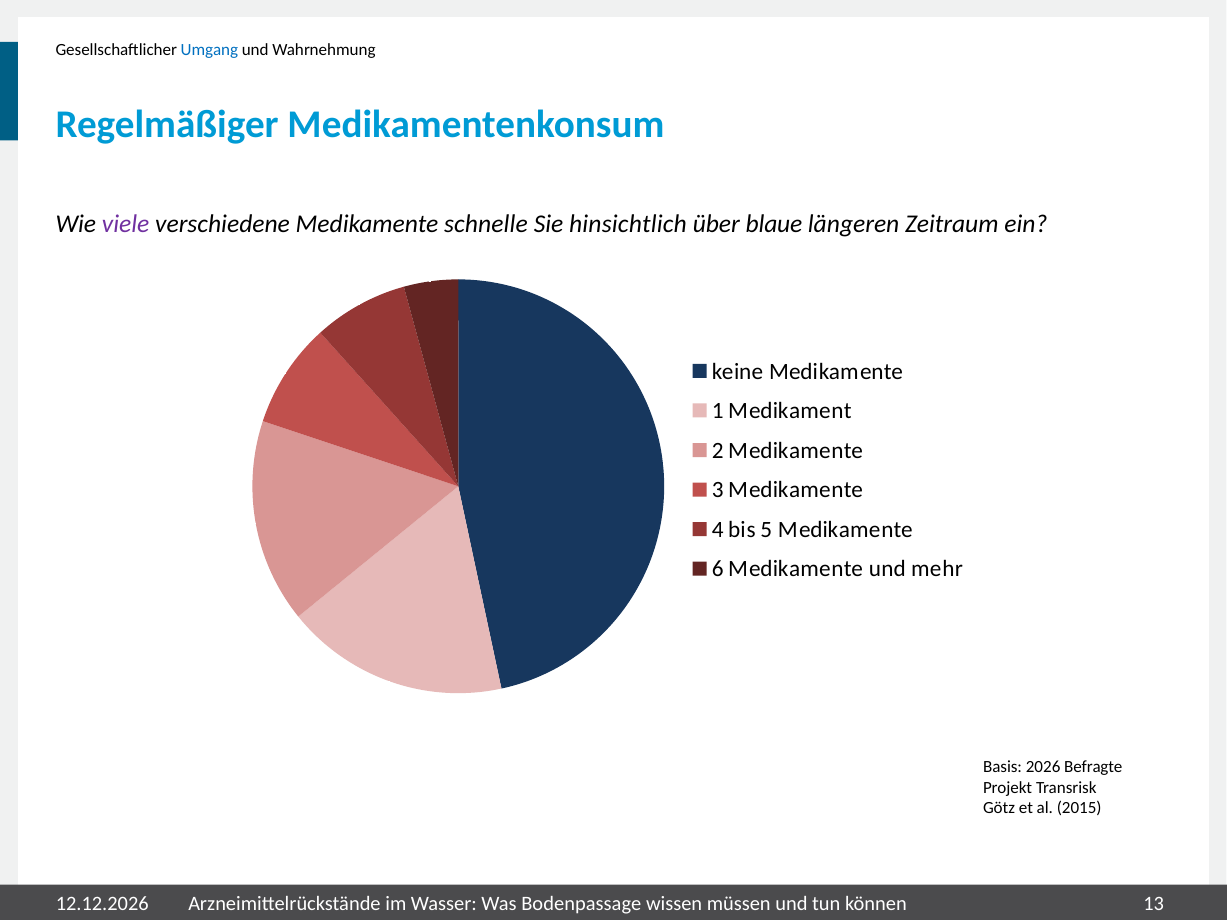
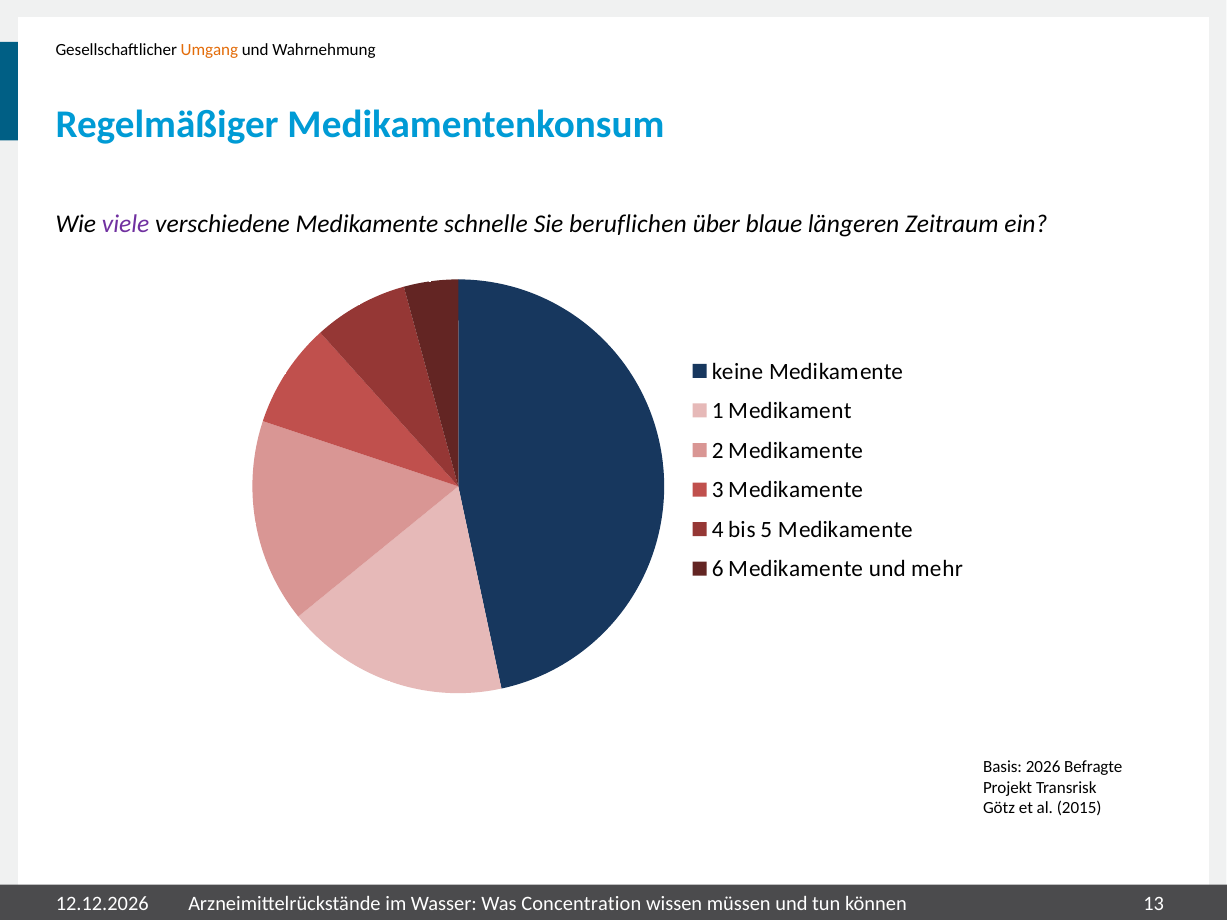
Umgang colour: blue -> orange (209, 50)
hinsichtlich: hinsichtlich -> beruflichen (628, 224)
Bodenpassage: Bodenpassage -> Concentration (581, 904)
